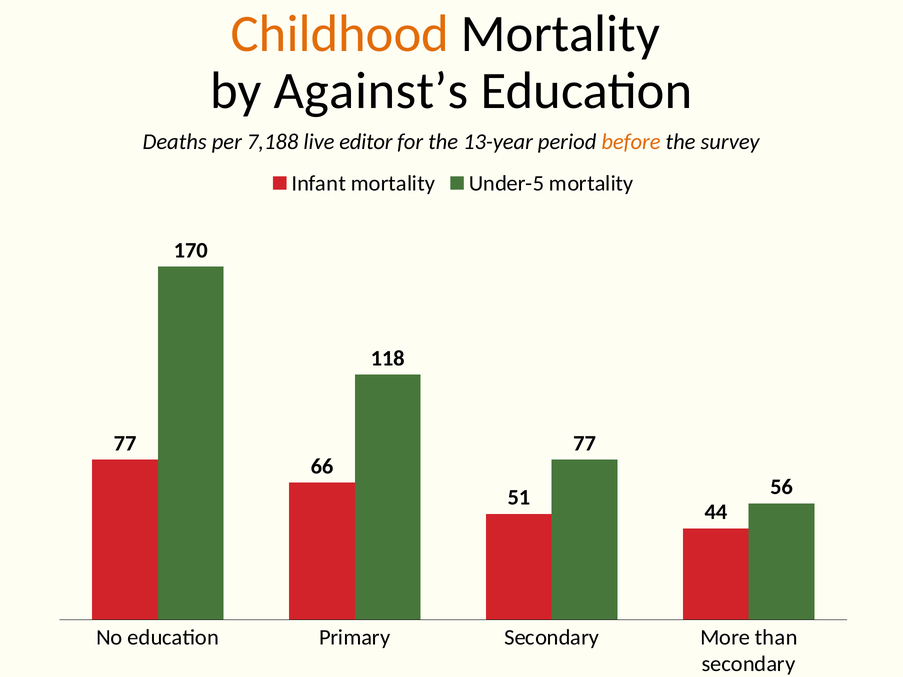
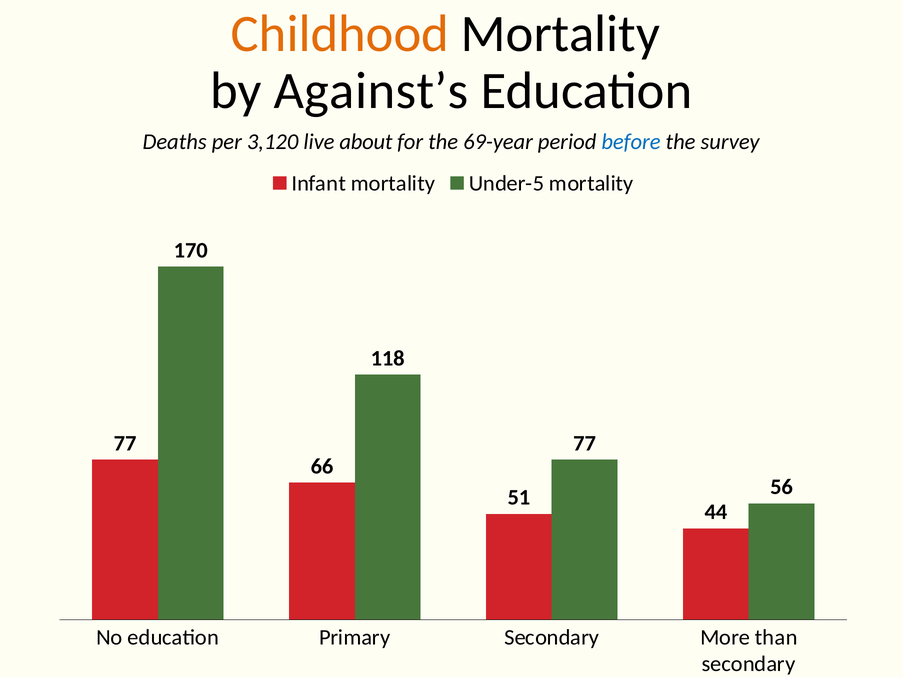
7,188: 7,188 -> 3,120 (273, 142)
editor: editor -> about (366, 142)
13-year: 13-year -> 69-year (498, 142)
before colour: orange -> blue (631, 142)
